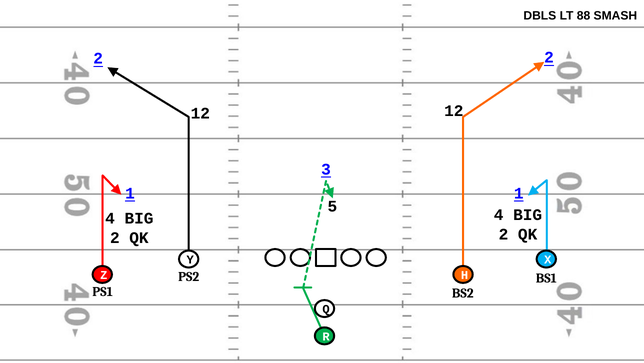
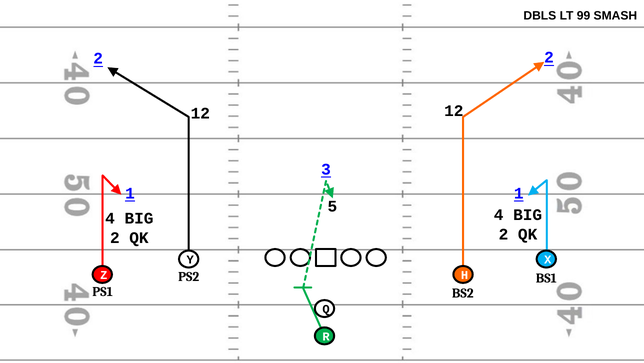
88: 88 -> 99 (584, 16)
